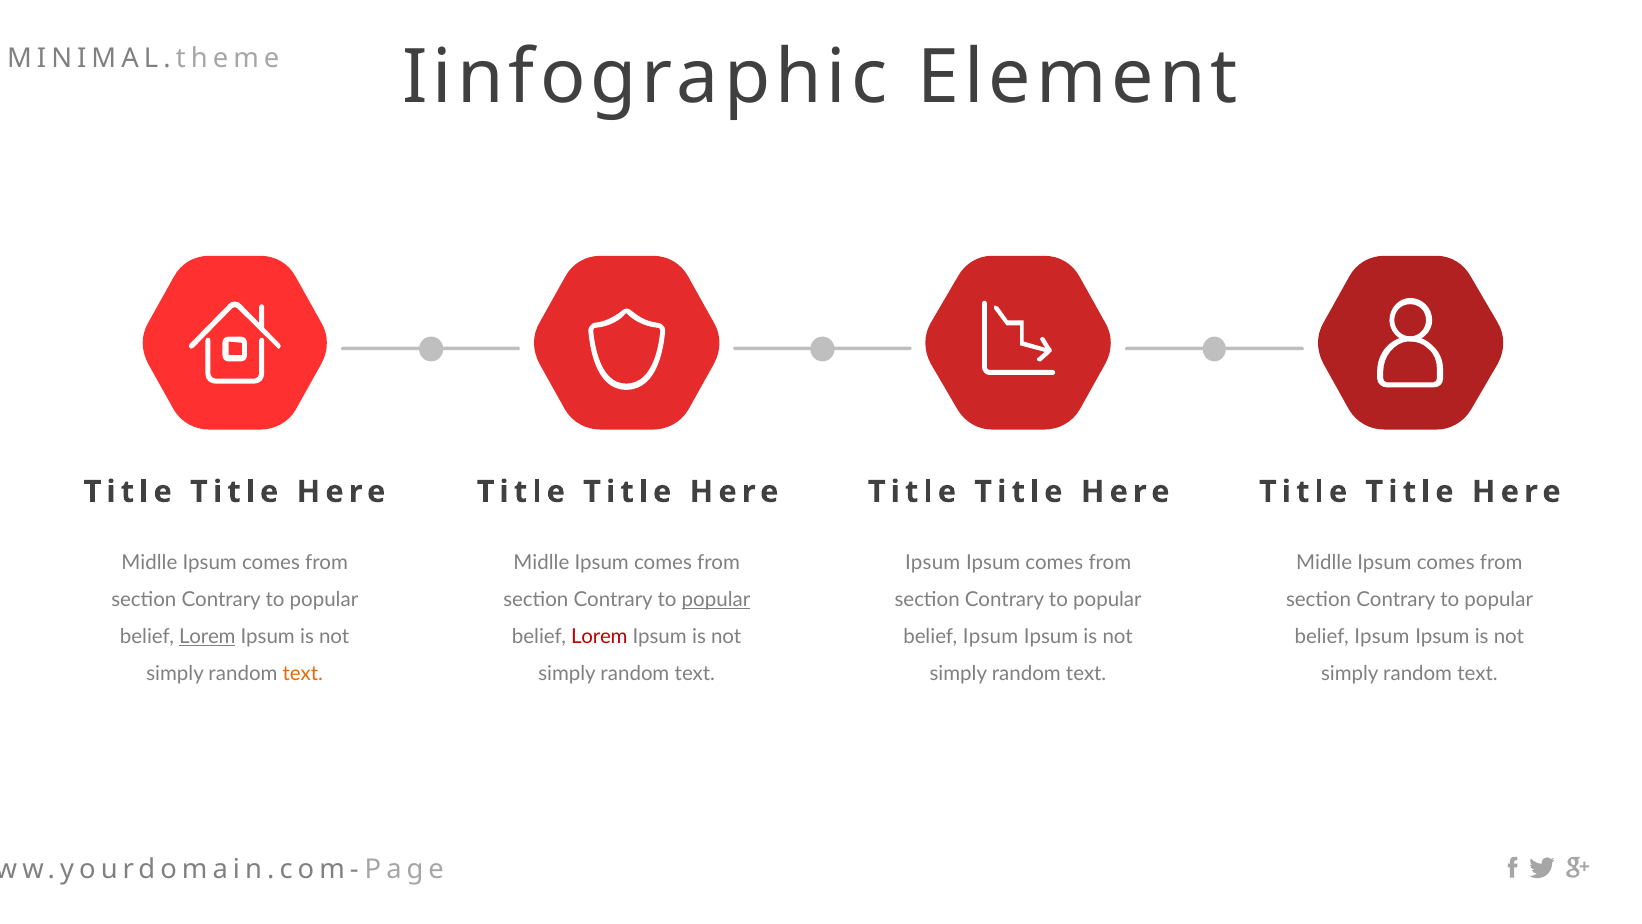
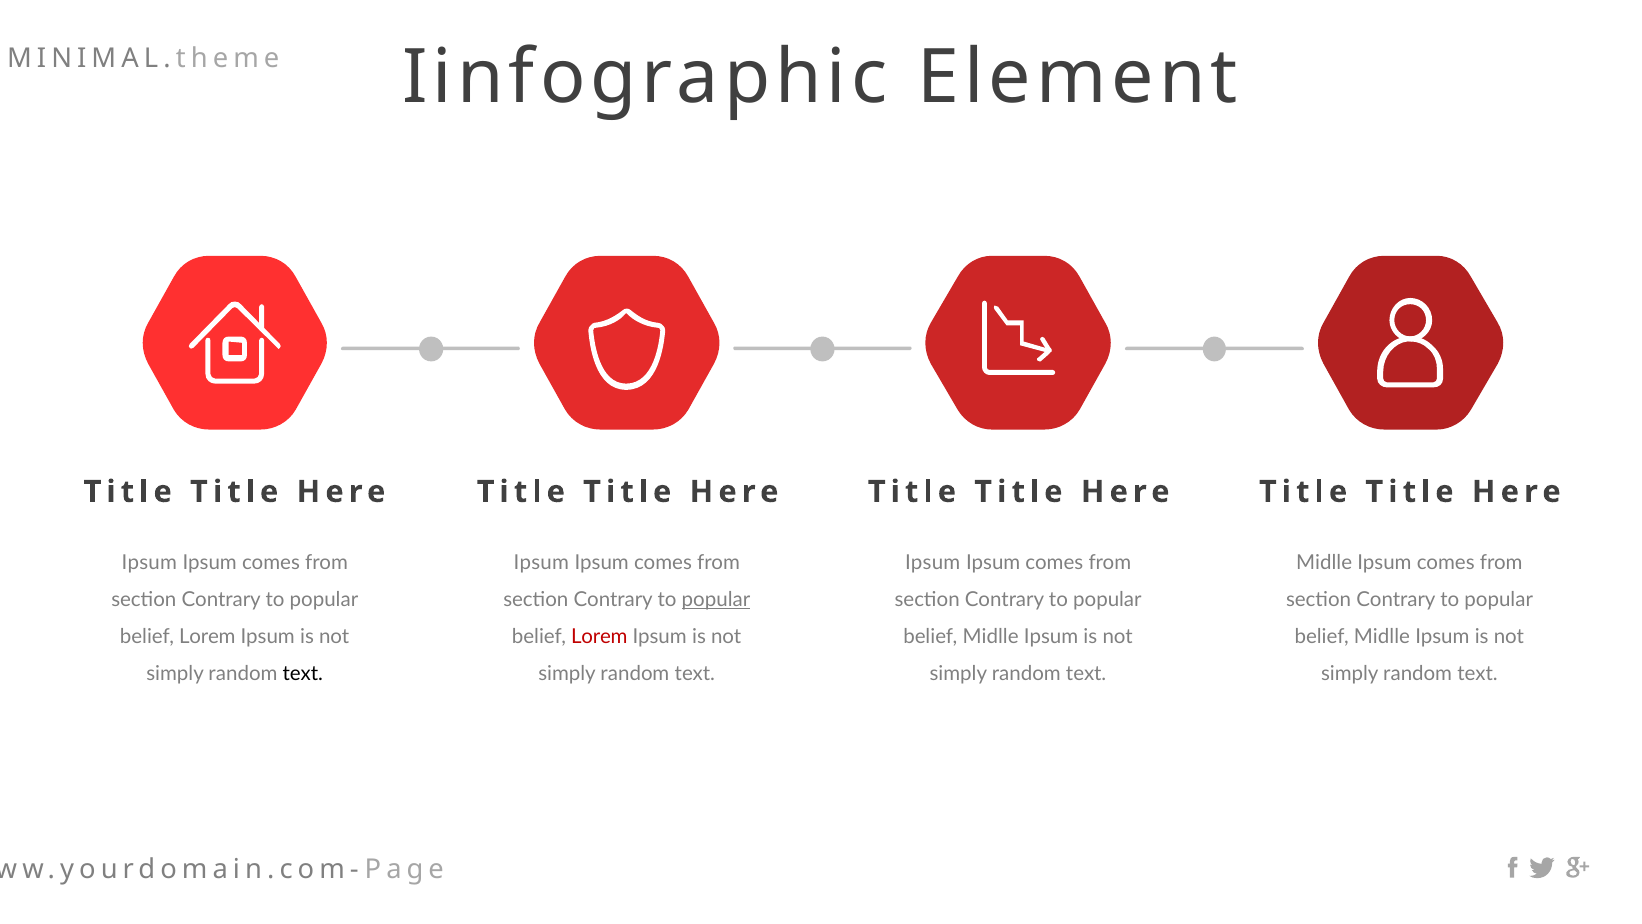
Midlle: Midlle -> Ipsum (149, 562)
Midlle: Midlle -> Ipsum (541, 562)
Lorem underline: present -> none (207, 636)
Ipsum: Ipsum -> Midlle (991, 636)
Ipsum: Ipsum -> Midlle (1382, 636)
text colour: orange -> black (303, 673)
